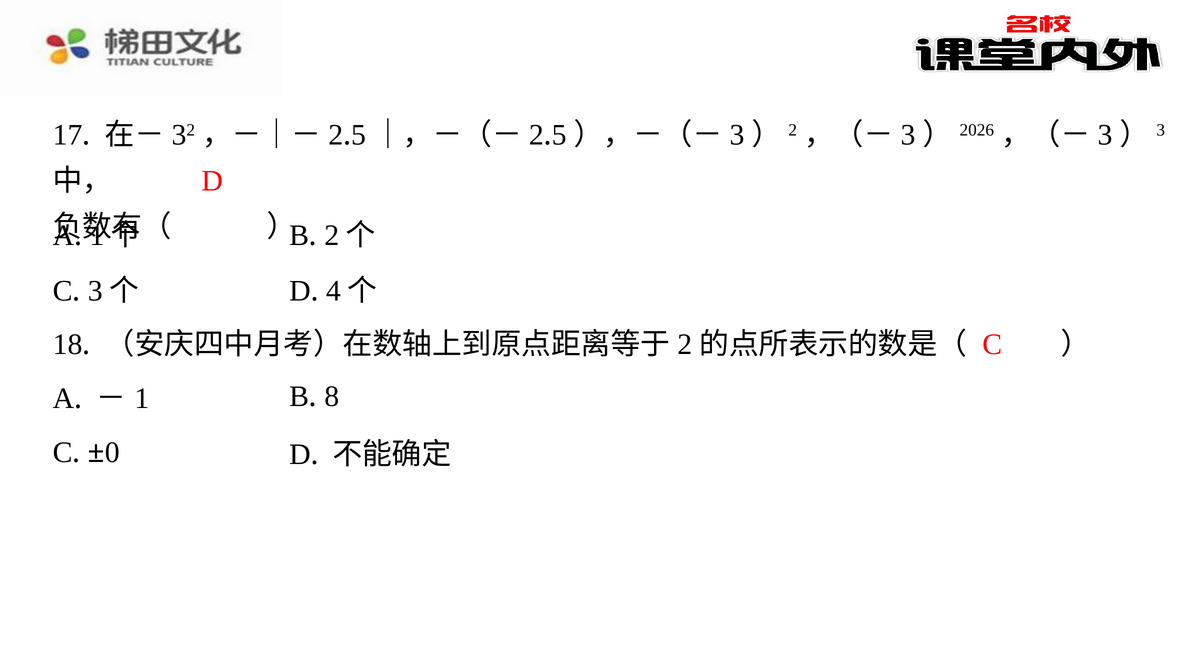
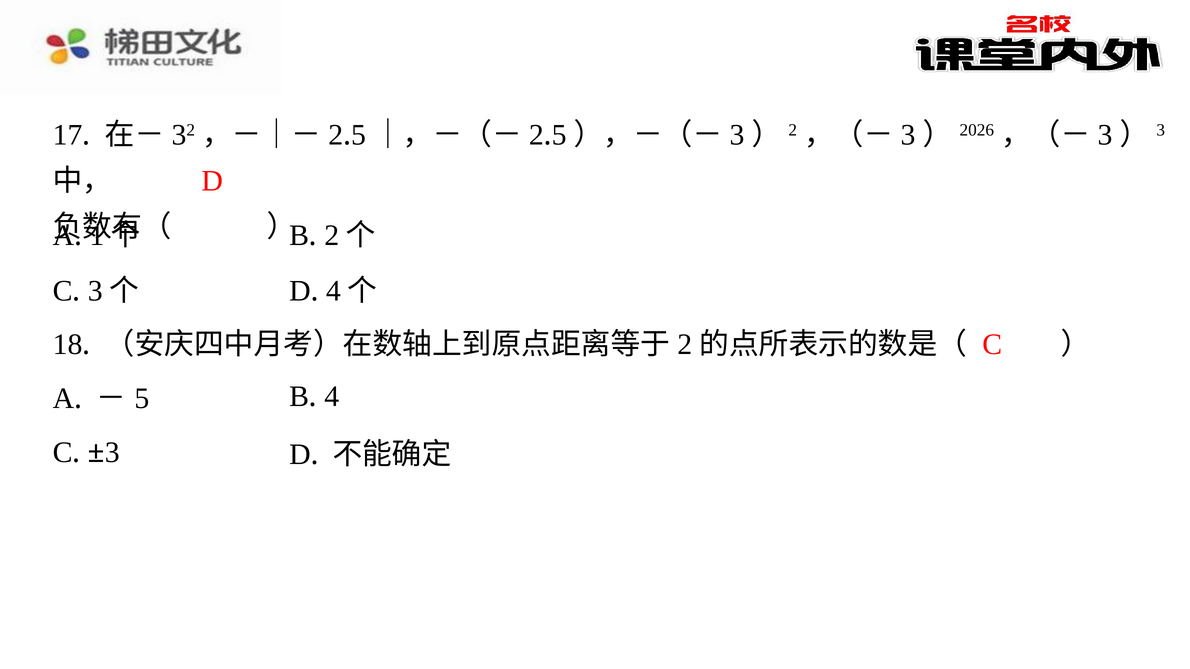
1: 1 -> 5 (142, 399)
8: 8 -> 4 (332, 397)
0: 0 -> 3 (112, 453)
